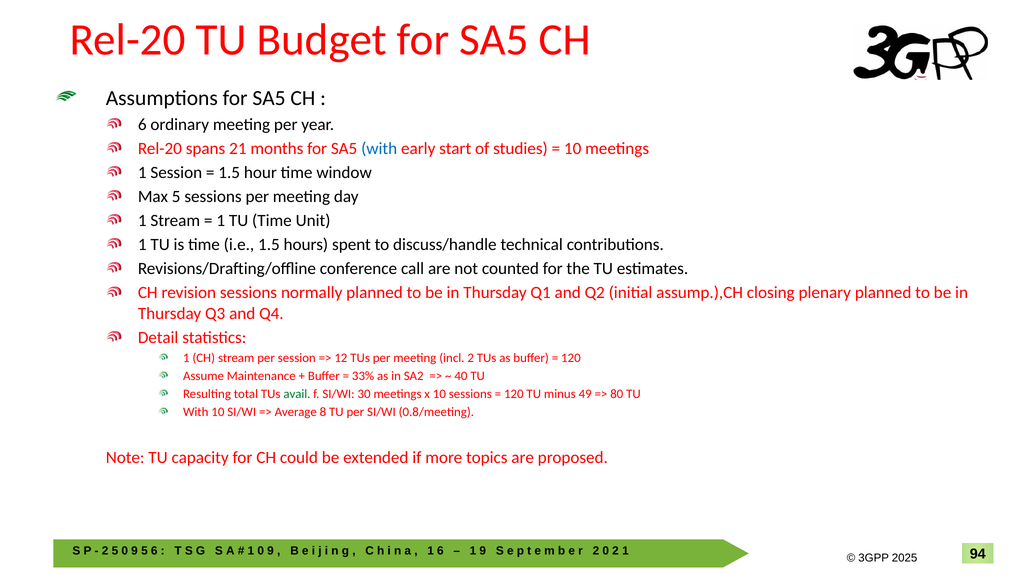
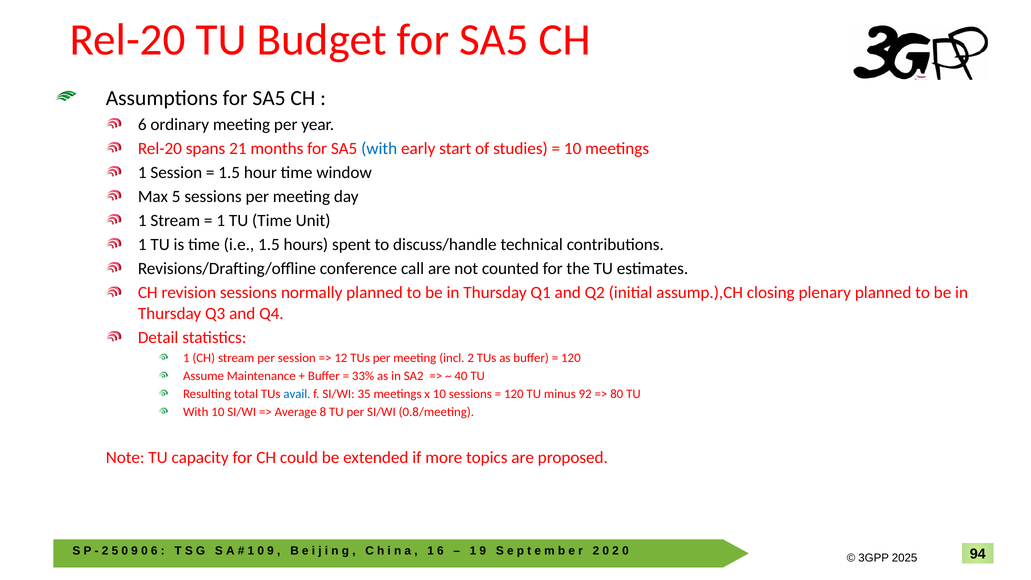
avail colour: green -> blue (297, 394)
30: 30 -> 35 (364, 394)
49: 49 -> 92 (585, 394)
5: 5 -> 0 (144, 551)
1: 1 -> 0 (625, 551)
